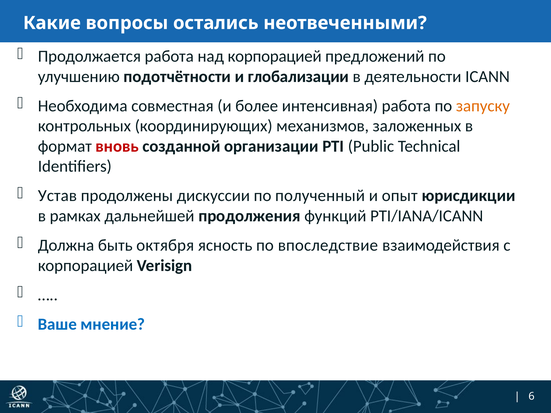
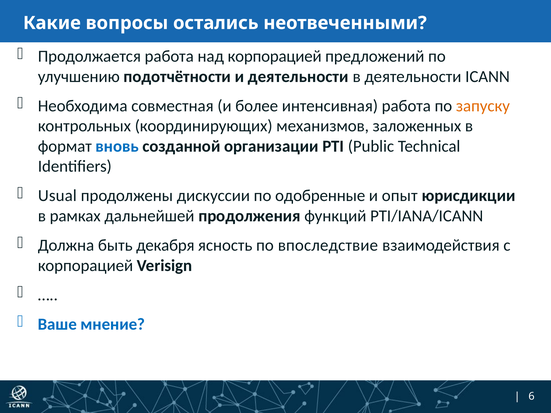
и глобализации: глобализации -> деятельности (298, 77)
вновь colour: red -> blue (117, 146)
Устав: Устав -> Usual (57, 196)
полученный: полученный -> одобренные (320, 196)
октября: октября -> декабря (165, 245)
